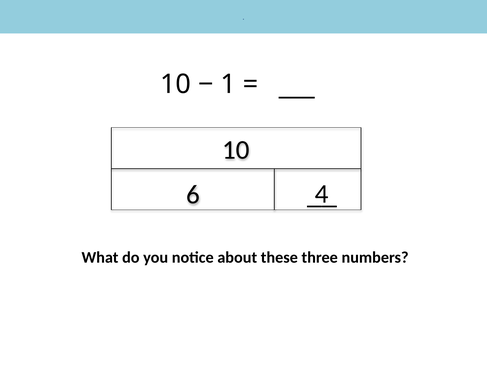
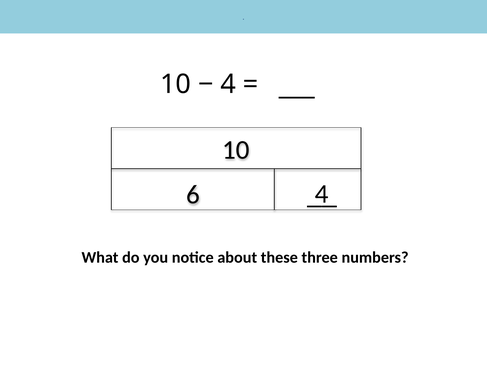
1: 1 -> 4 (228, 84)
